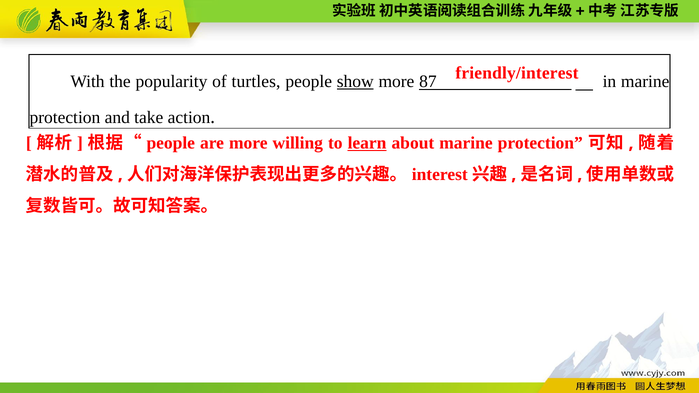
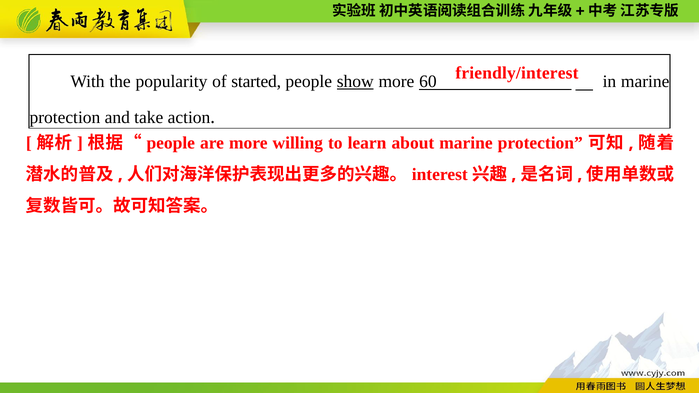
turtles: turtles -> started (256, 82)
87: 87 -> 60 (428, 82)
learn underline: present -> none (367, 143)
